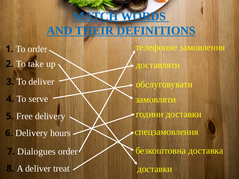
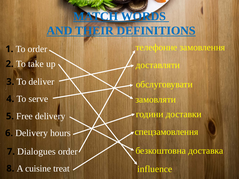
доставки: доставки -> influence (155, 169)
A deliver: deliver -> cuisine (38, 169)
